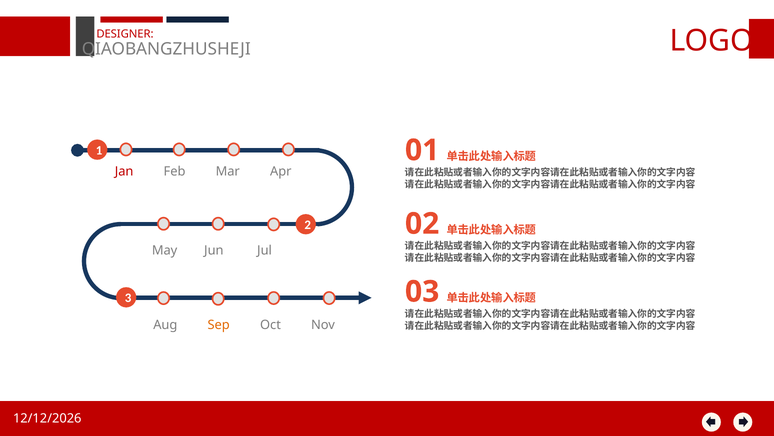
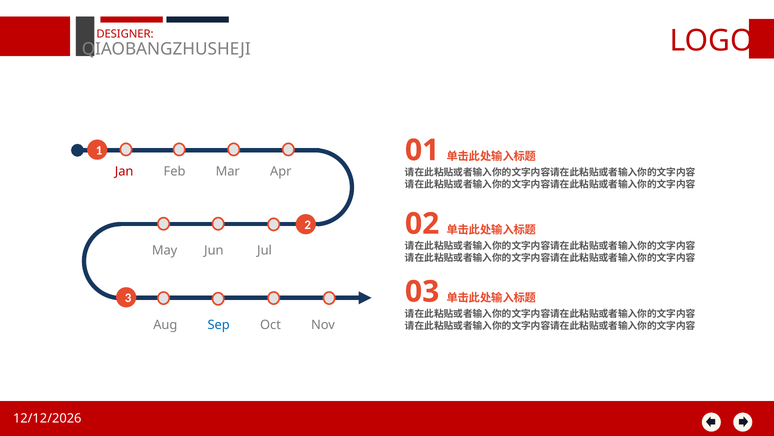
Sep colour: orange -> blue (219, 325)
